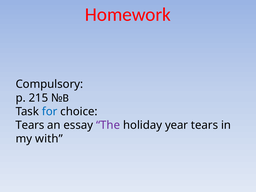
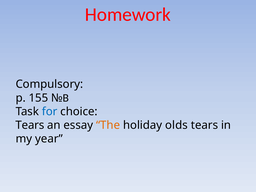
215: 215 -> 155 (38, 98)
The colour: purple -> orange (108, 125)
year: year -> olds (176, 125)
with: with -> year (49, 139)
